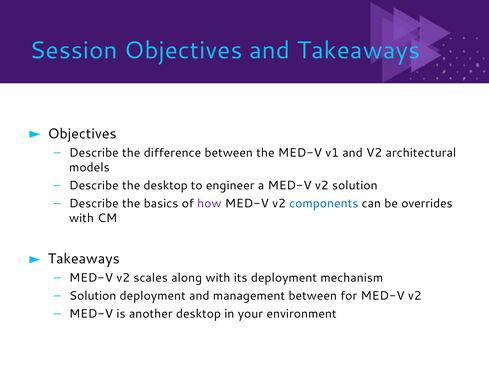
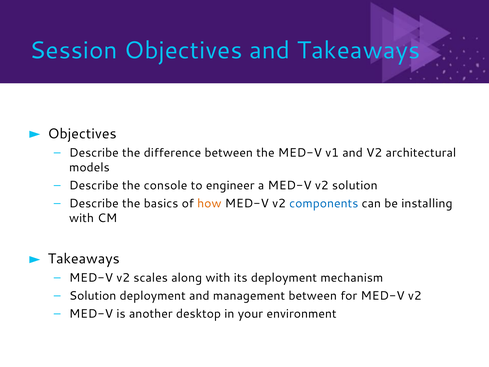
the desktop: desktop -> console (166, 185)
how colour: purple -> orange (209, 203)
overrides: overrides -> installing (427, 203)
